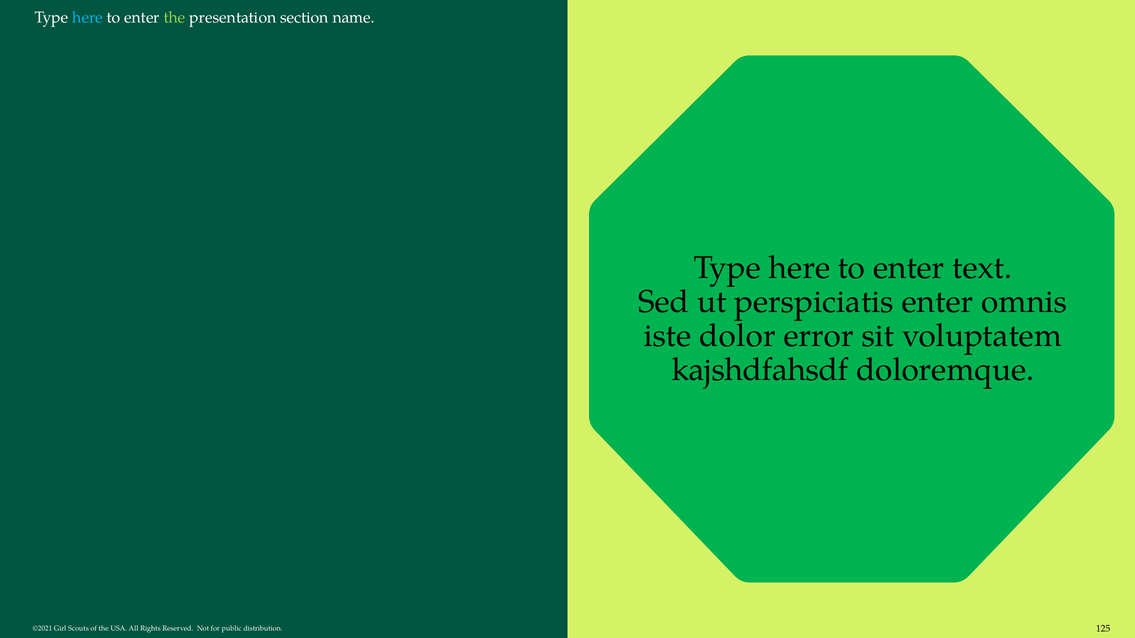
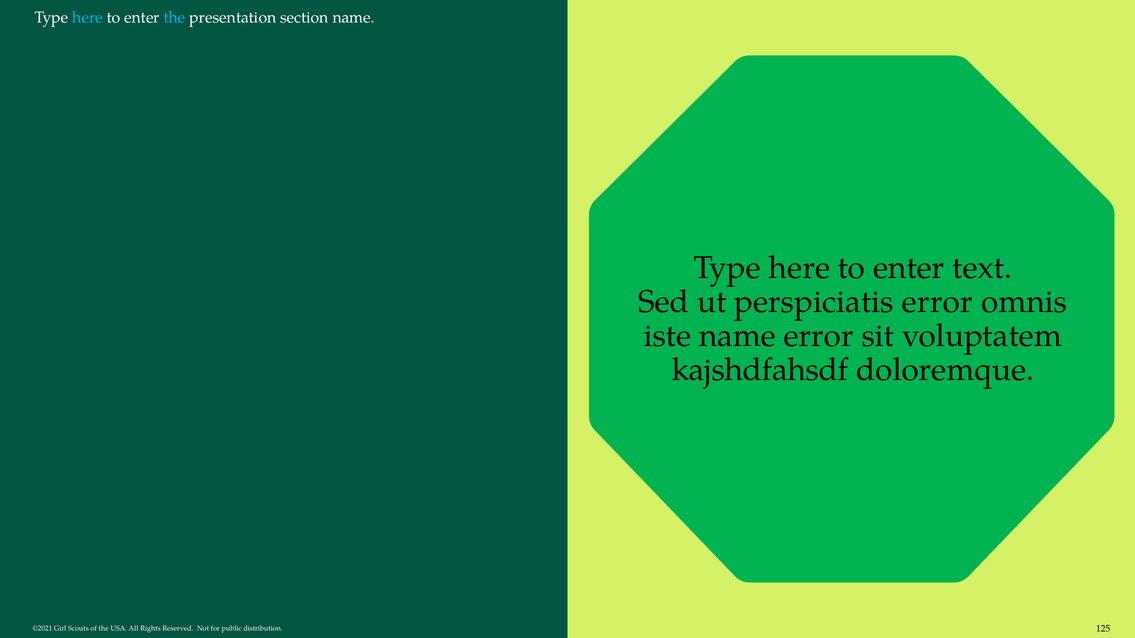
the colour: light green -> light blue (175, 18)
perspiciatis enter: enter -> error (937, 302)
iste dolor: dolor -> name (738, 336)
